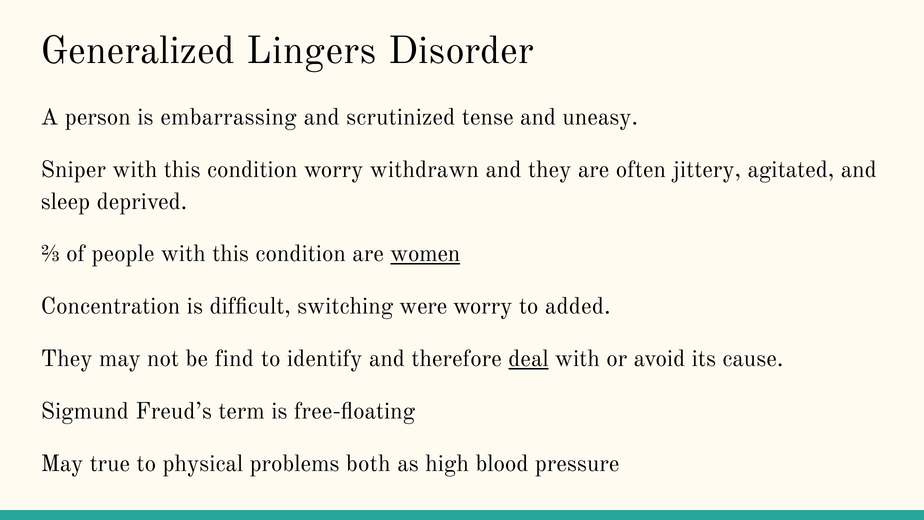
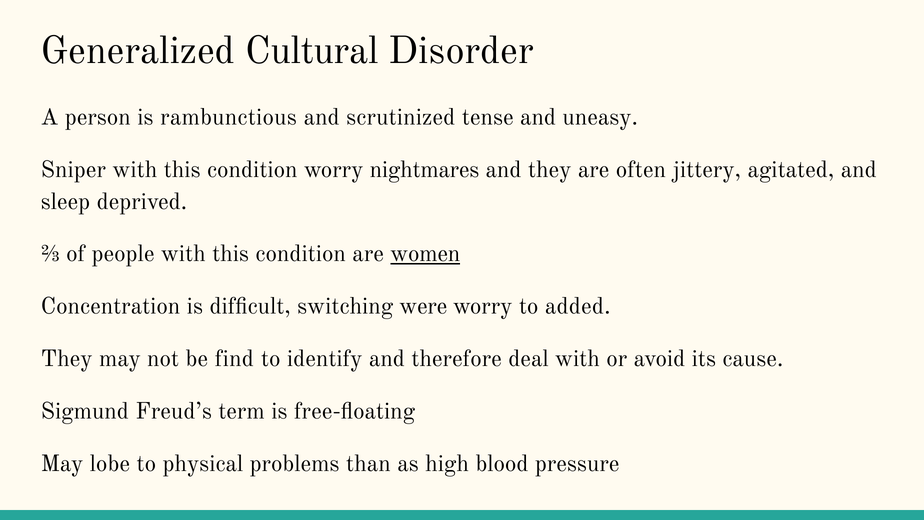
Lingers: Lingers -> Cultural (312, 51)
embarrassing: embarrassing -> rambunctious (229, 117)
withdrawn: withdrawn -> nightmares (425, 169)
deal underline: present -> none (528, 358)
true: true -> lobe (110, 463)
both: both -> than (368, 463)
